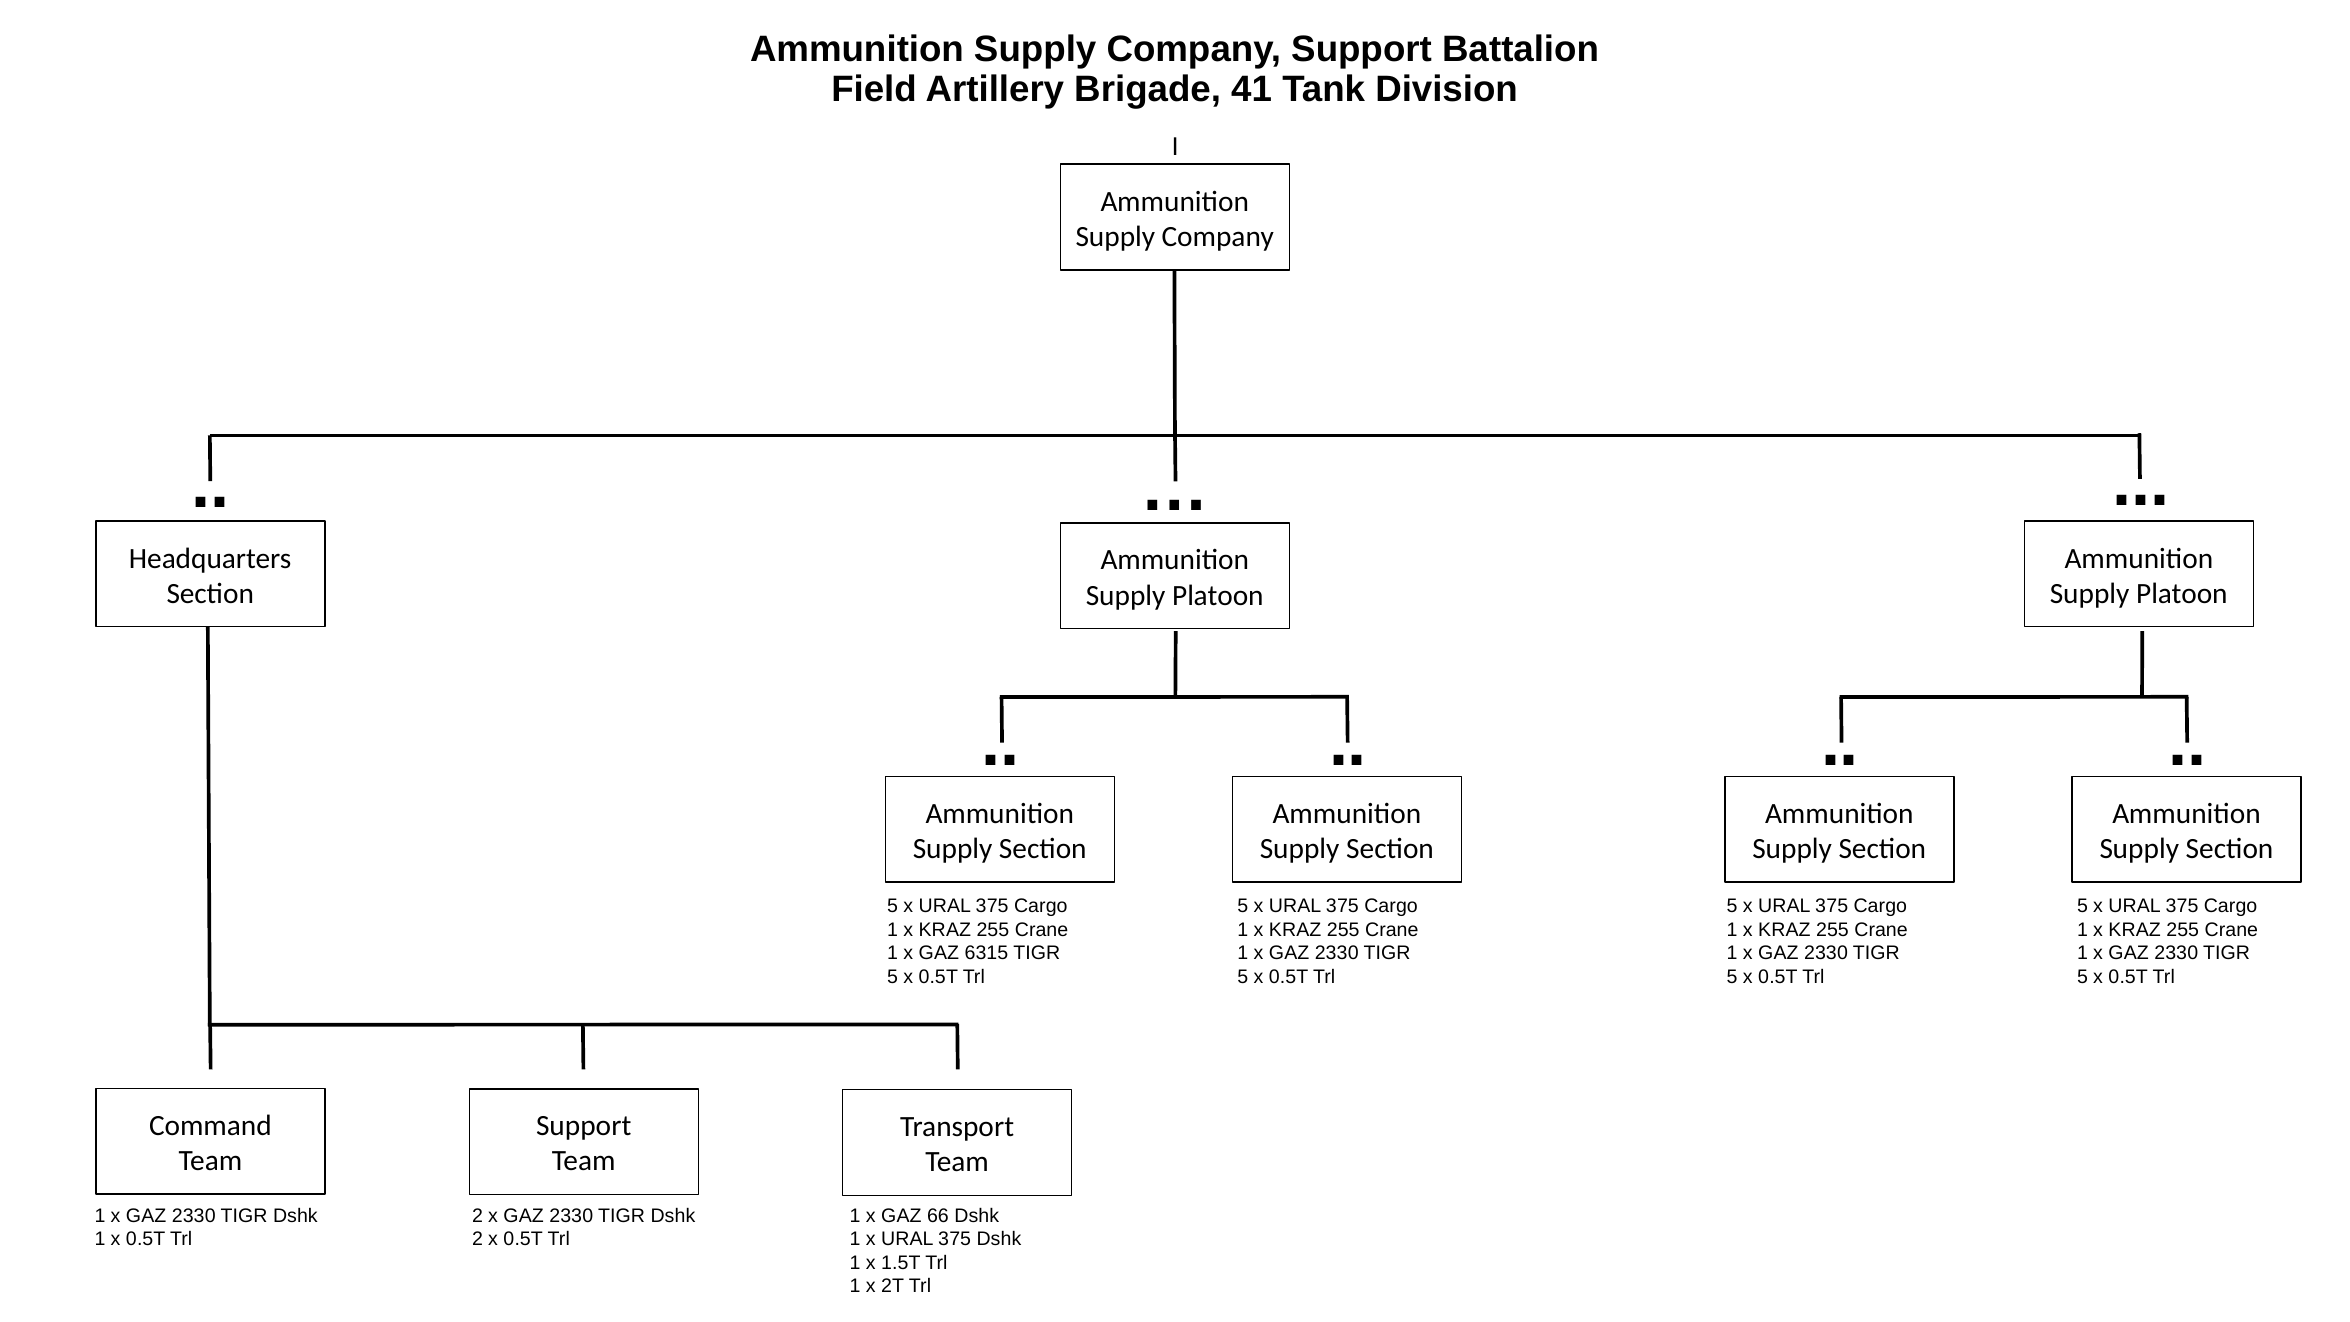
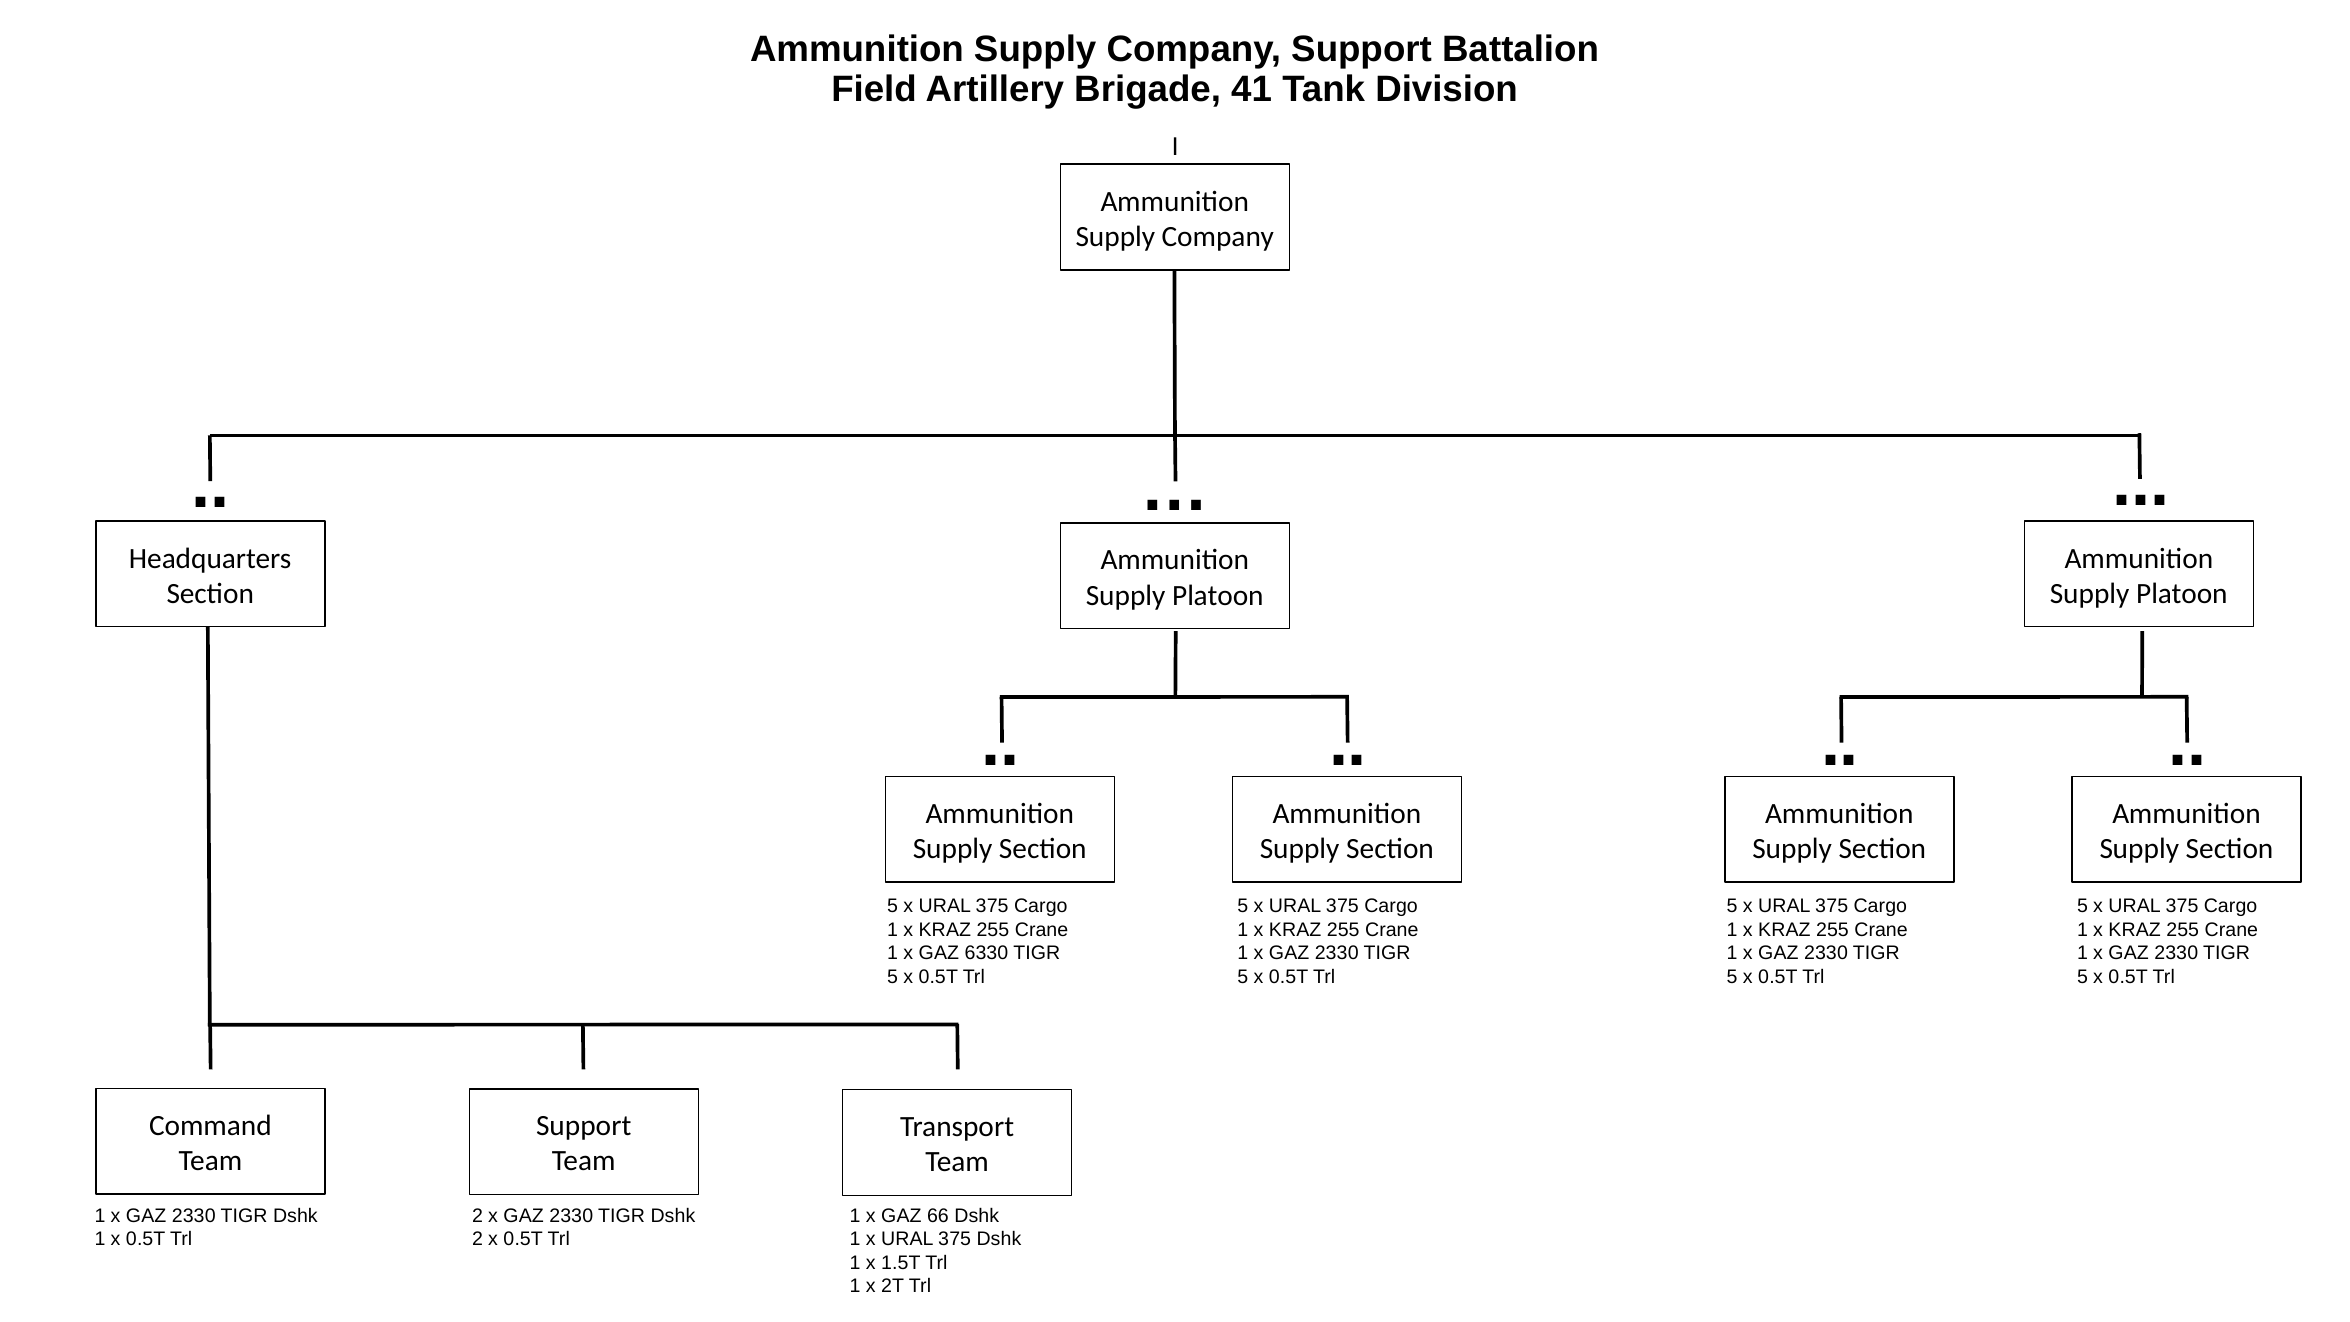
6315: 6315 -> 6330 (986, 953)
